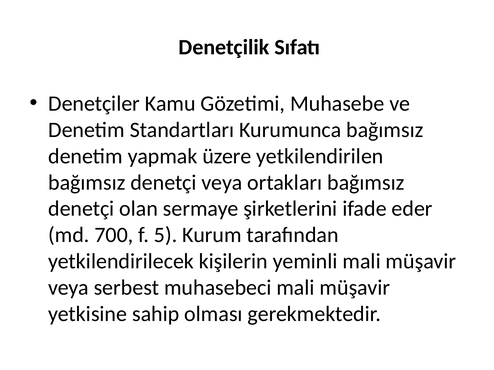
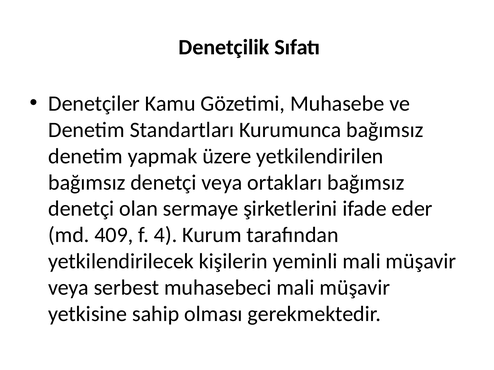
700: 700 -> 409 (114, 235)
5: 5 -> 4 (166, 235)
